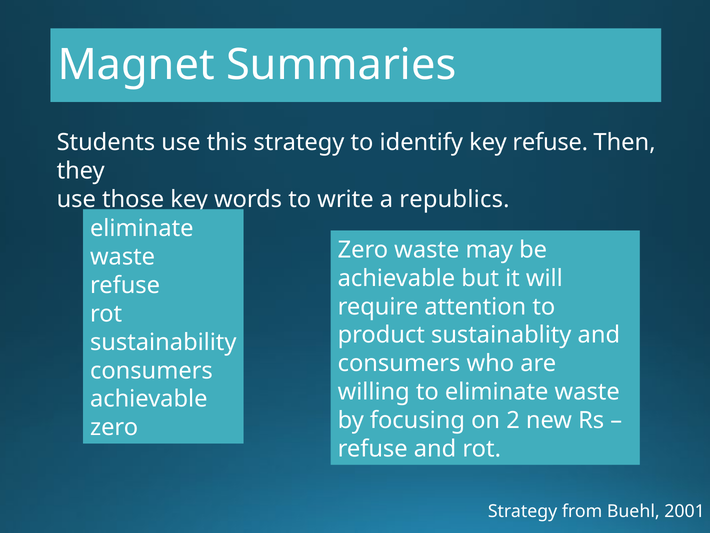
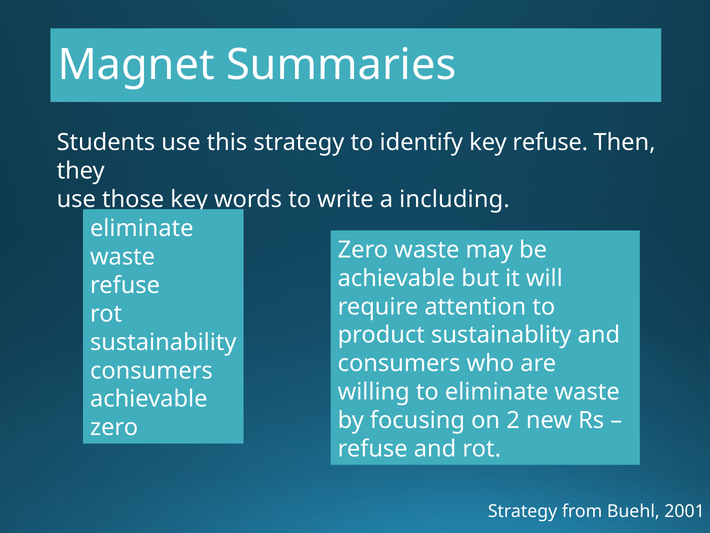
republics: republics -> including (454, 199)
